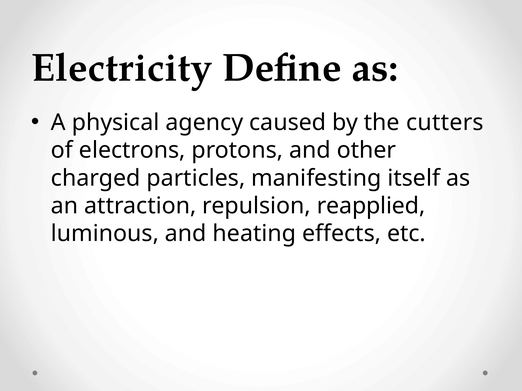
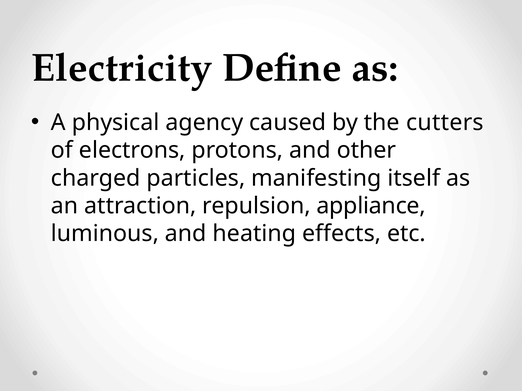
reapplied: reapplied -> appliance (371, 206)
